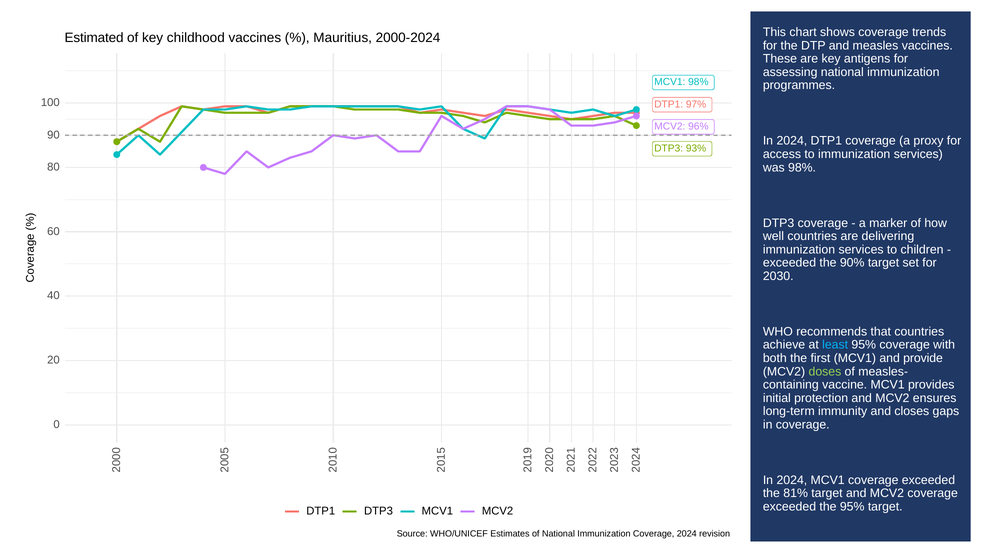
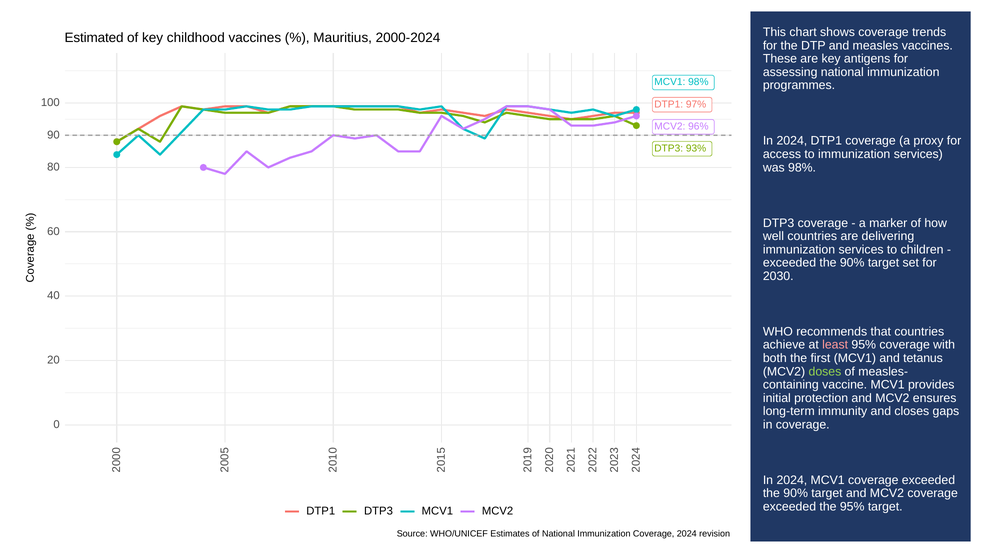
least colour: light blue -> pink (835, 345)
provide: provide -> tetanus (923, 358)
81%: 81% -> 90% (796, 493)
